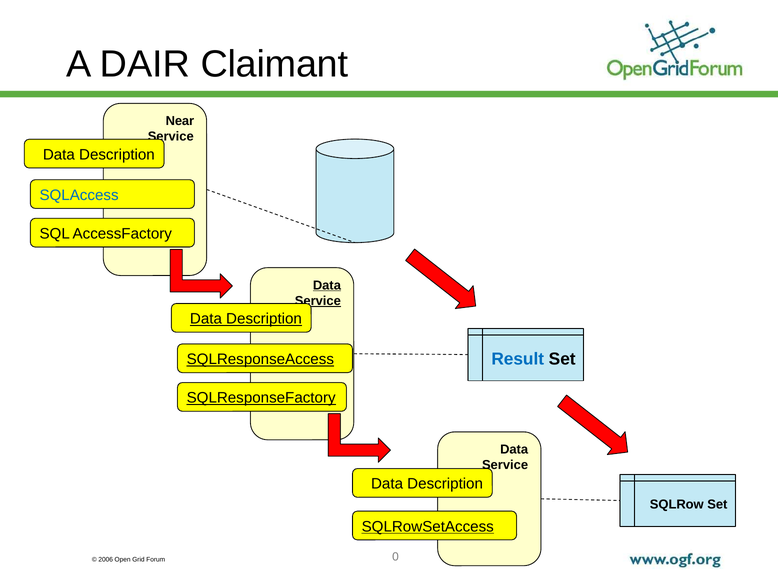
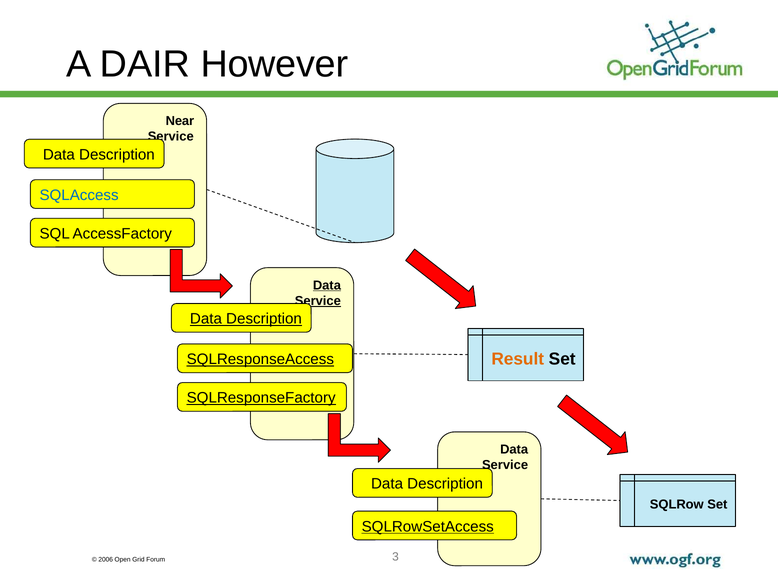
Claimant: Claimant -> However (274, 64)
Result colour: blue -> orange (518, 359)
0: 0 -> 3 (395, 556)
